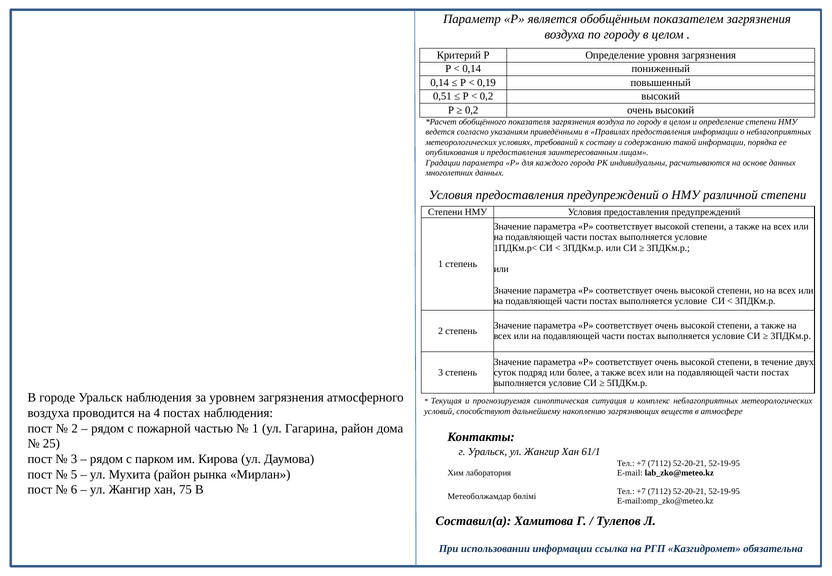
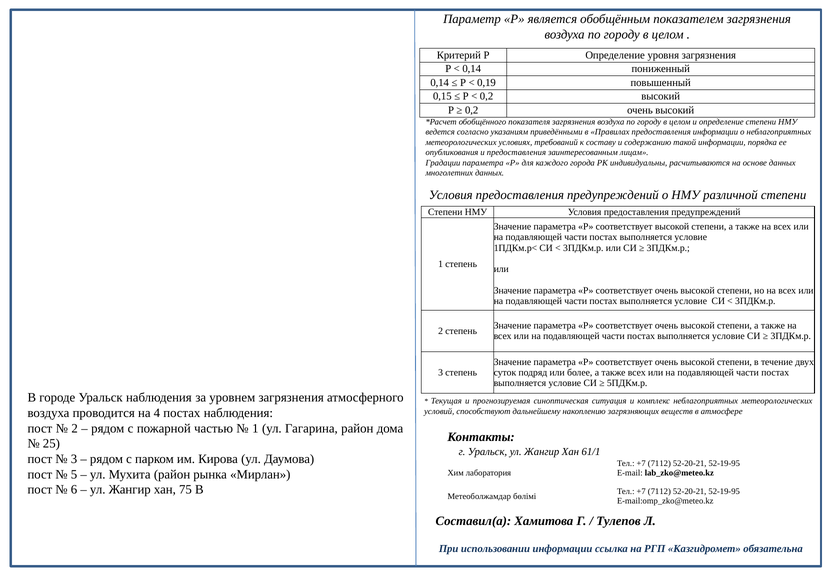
0,51: 0,51 -> 0,15 (442, 96)
